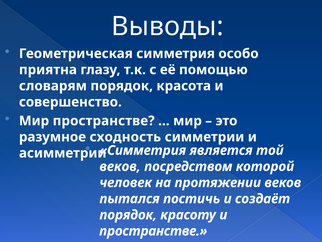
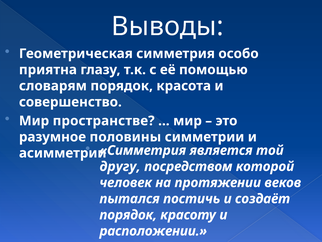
сходность: сходность -> половины (125, 137)
веков: веков -> другу (120, 166)
пространстве: пространстве -> расположении (153, 231)
